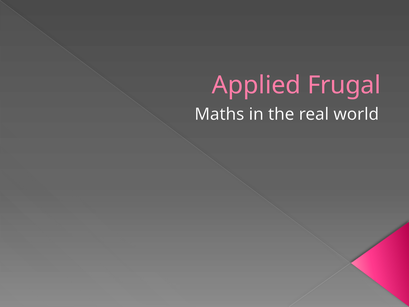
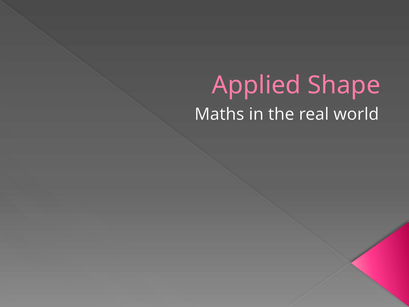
Frugal: Frugal -> Shape (344, 85)
